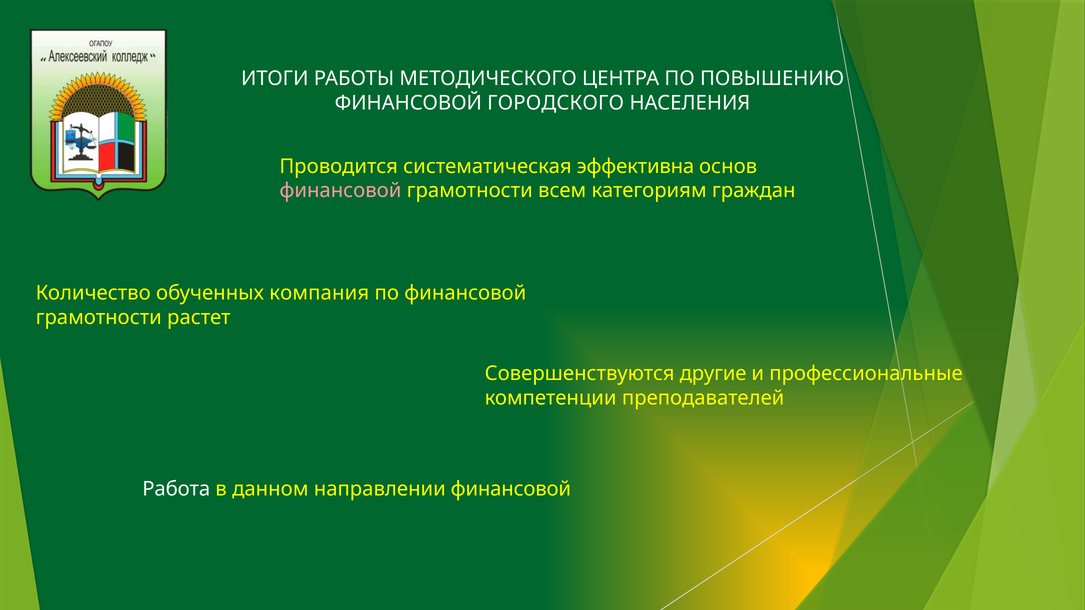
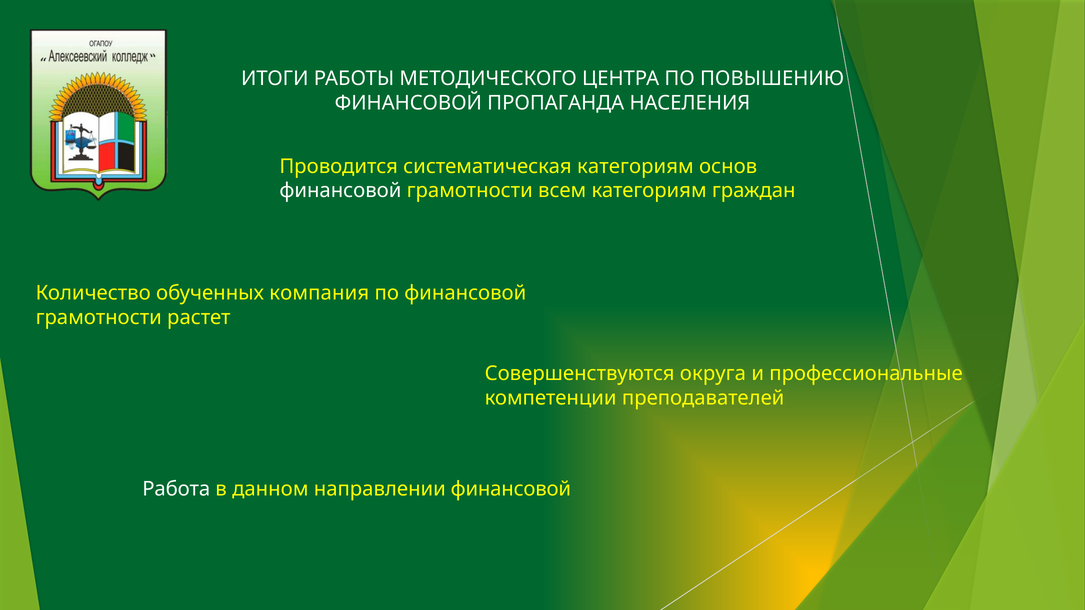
ГОРОДСКОГО: ГОРОДСКОГО -> ПРОПАГАНДА (556, 103)
систематическая эффективна: эффективна -> категориям (635, 166)
финансовой colour: pink -> white (340, 191)
другие: другие -> округа (713, 374)
